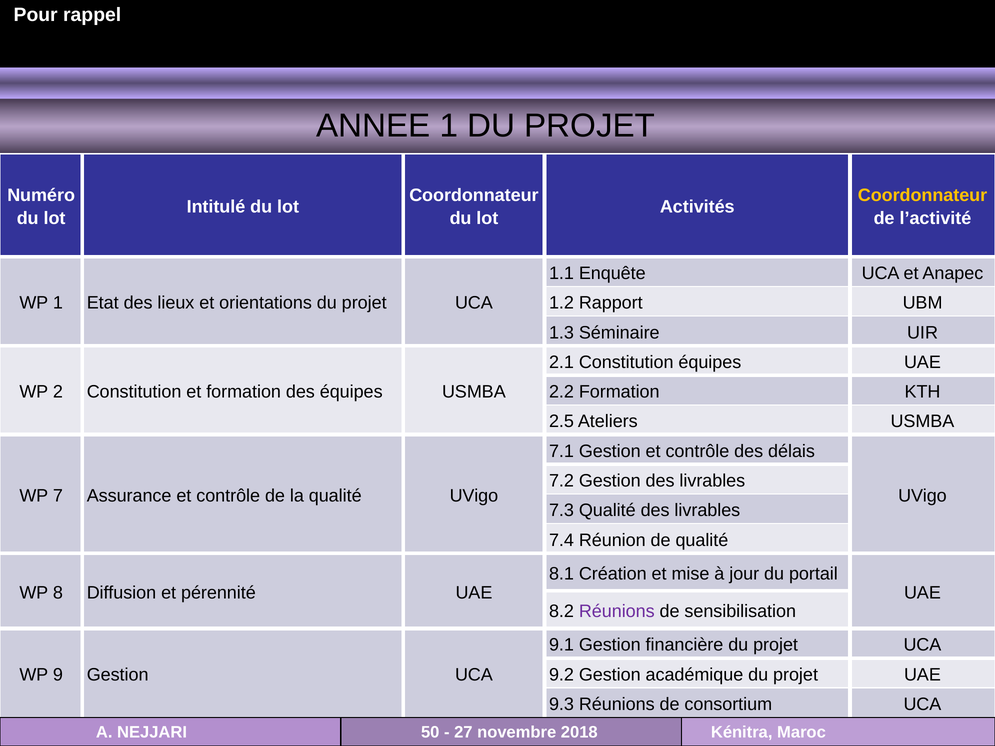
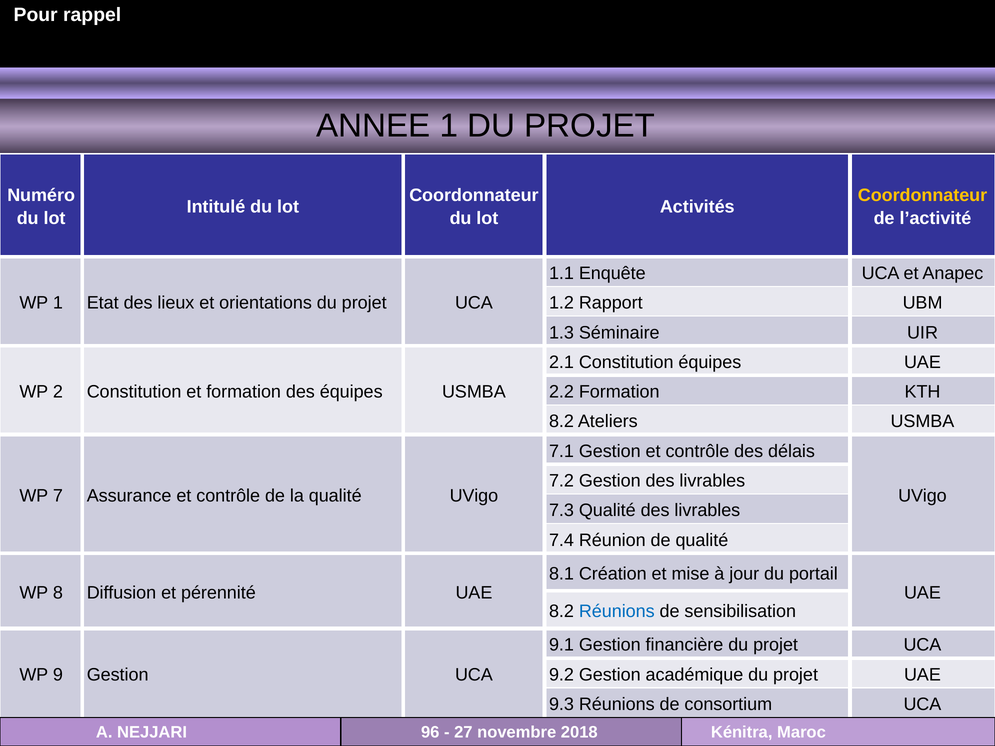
2.5: 2.5 -> 8.2 (561, 422)
Réunions colour: purple -> blue (617, 612)
50: 50 -> 96 (430, 732)
